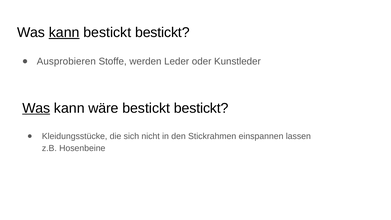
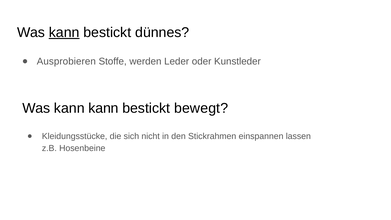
bestickt: bestickt -> dünnes (162, 32)
Was underline: present -> none (36, 108)
kann wäre: wäre -> kann (104, 108)
bestickt: bestickt -> bewegt (201, 108)
